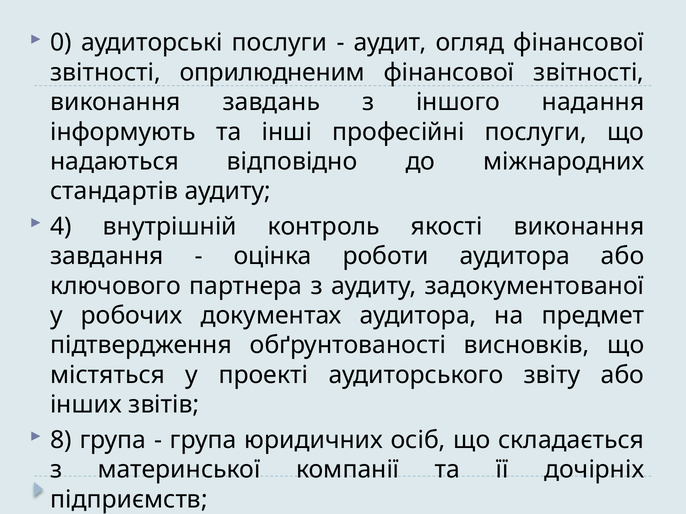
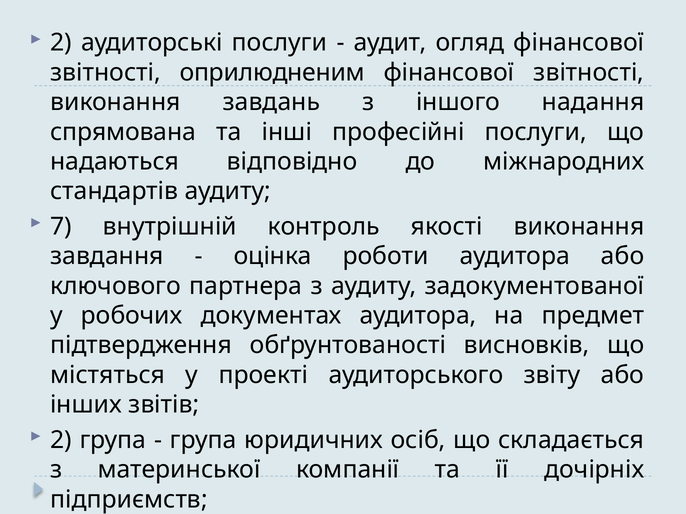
0: 0 -> 2 (61, 43)
інформують: інформують -> спрямована (123, 132)
4: 4 -> 7 (61, 227)
8: 8 -> 2 (61, 441)
